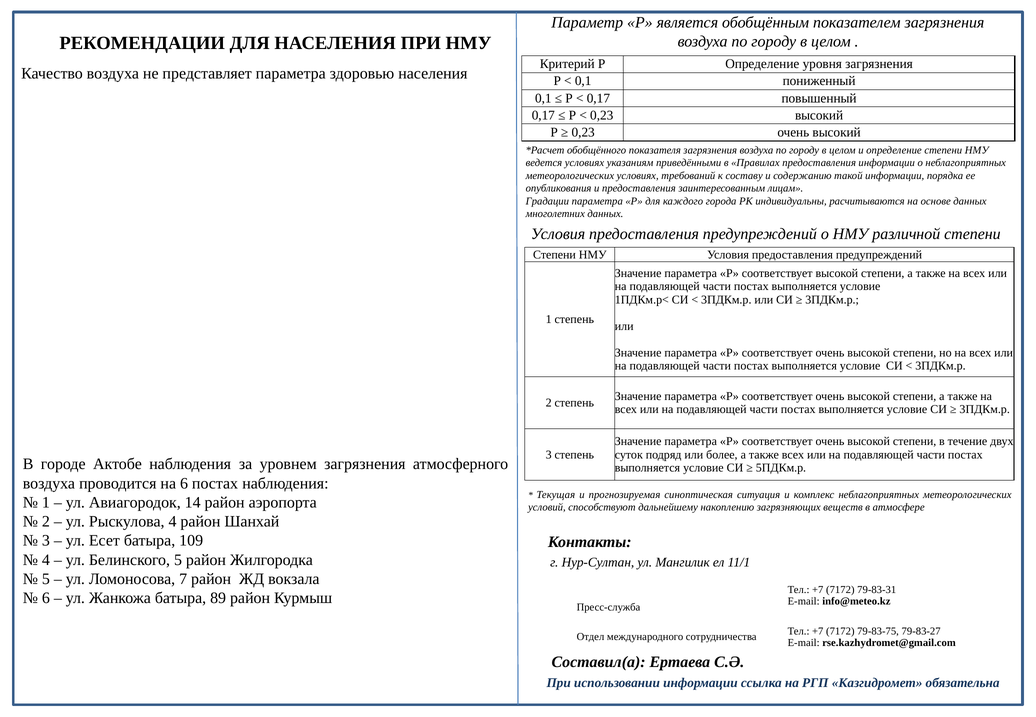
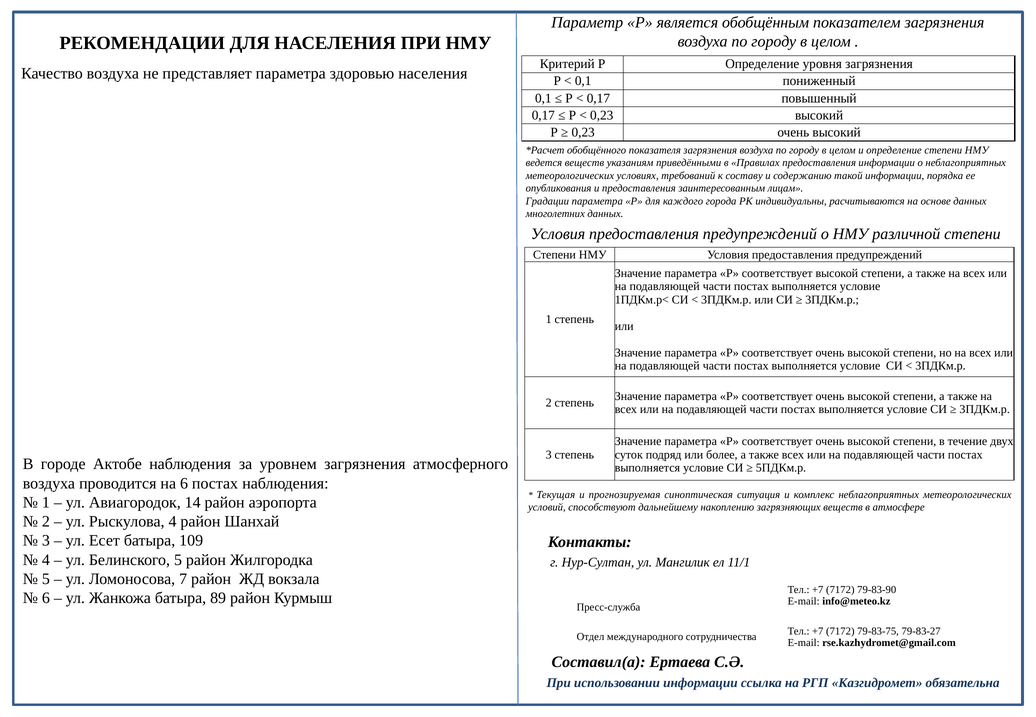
ведется условиях: условиях -> веществ (584, 163)
79-83-31: 79-83-31 -> 79-83-90 (877, 590)
